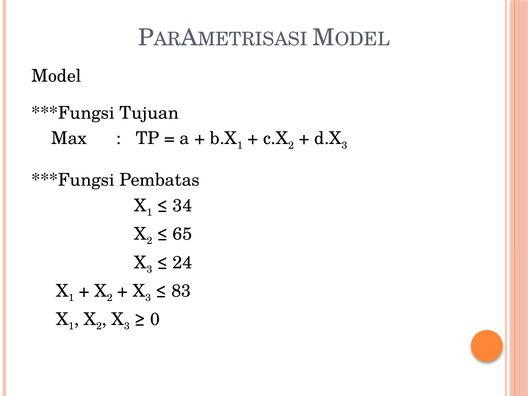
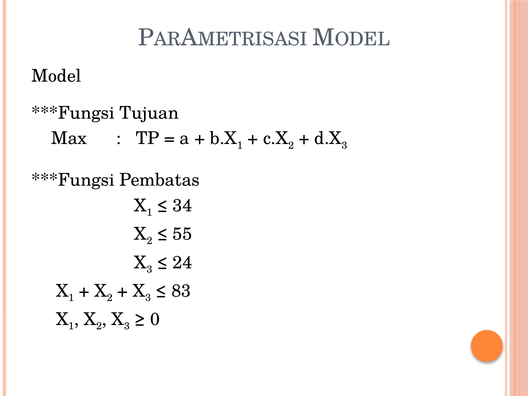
65: 65 -> 55 (182, 234)
